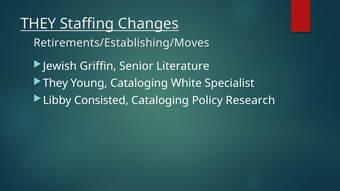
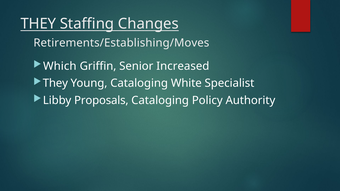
Jewish: Jewish -> Which (60, 66)
Literature: Literature -> Increased (183, 66)
Consisted: Consisted -> Proposals (101, 100)
Research: Research -> Authority (250, 100)
